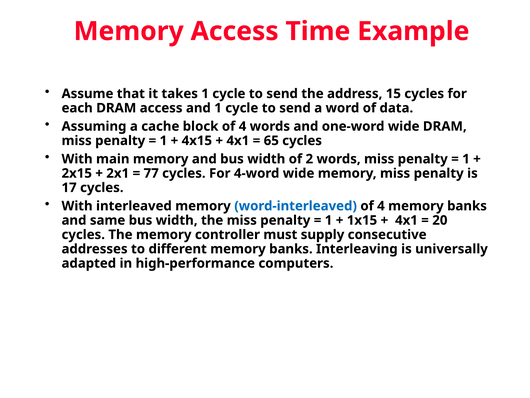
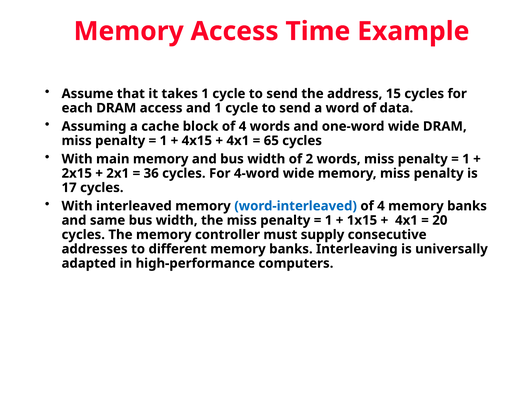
77: 77 -> 36 (151, 173)
